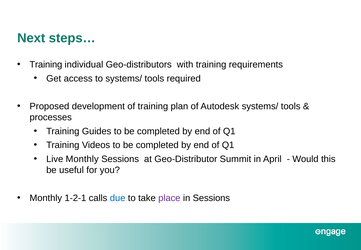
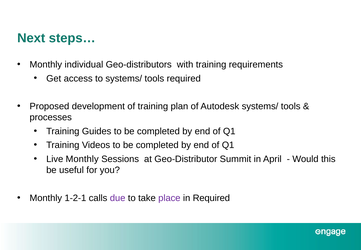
Training: Training -> Monthly (46, 65)
due colour: blue -> purple (118, 198)
in Sessions: Sessions -> Required (211, 198)
